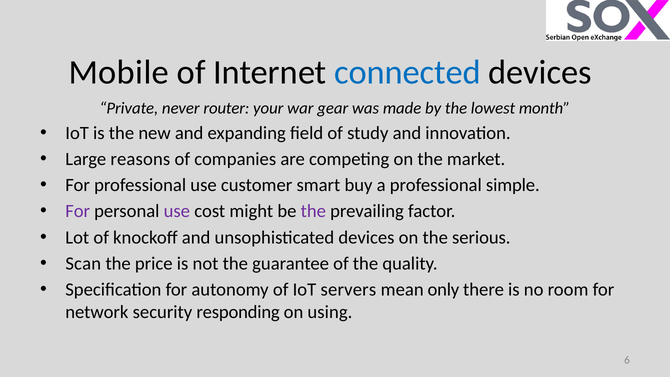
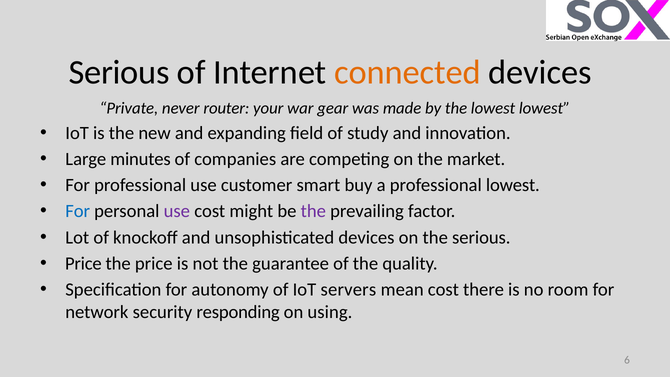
Mobile: Mobile -> Serious (119, 72)
connected colour: blue -> orange (407, 72)
lowest month: month -> lowest (544, 108)
reasons: reasons -> minutes (141, 159)
professional simple: simple -> lowest (513, 185)
For colour: purple -> blue (78, 211)
Scan: Scan -> Price (83, 263)
mean only: only -> cost (443, 289)
